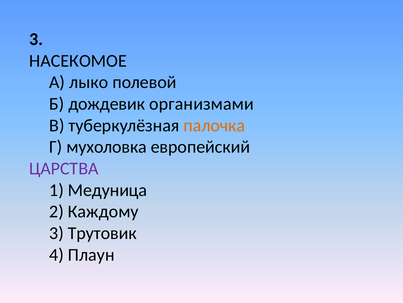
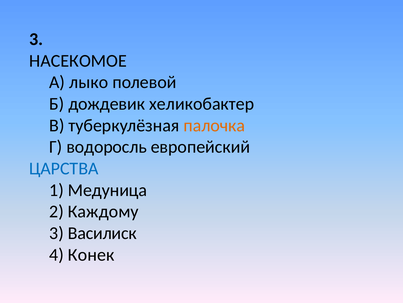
организмами: организмами -> хеликобактер (202, 104)
мухоловка: мухоловка -> водоросль (107, 147)
ЦАРСТВА colour: purple -> blue (64, 168)
Трутовик: Трутовик -> Василиск (102, 233)
Плаун: Плаун -> Конек (91, 254)
